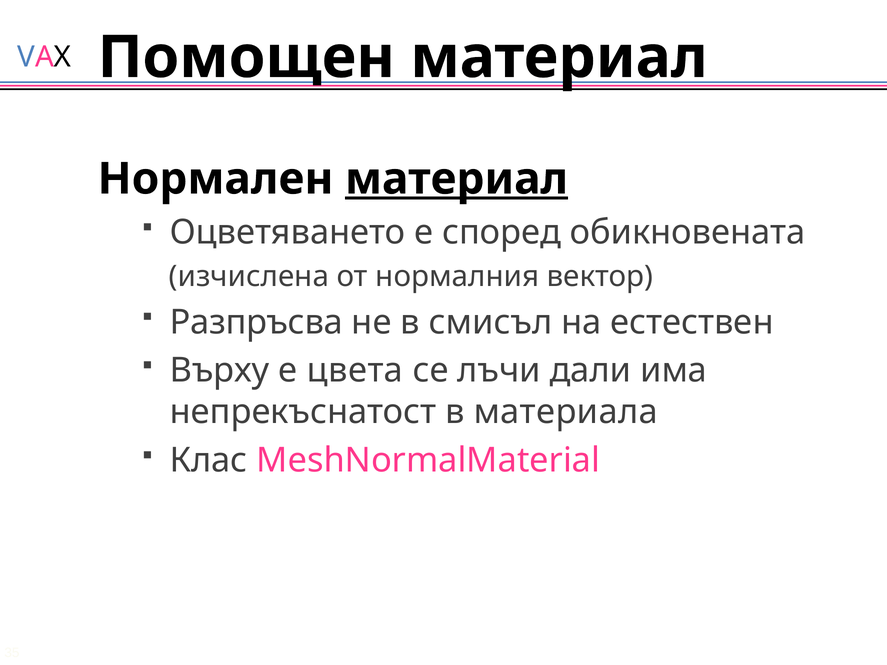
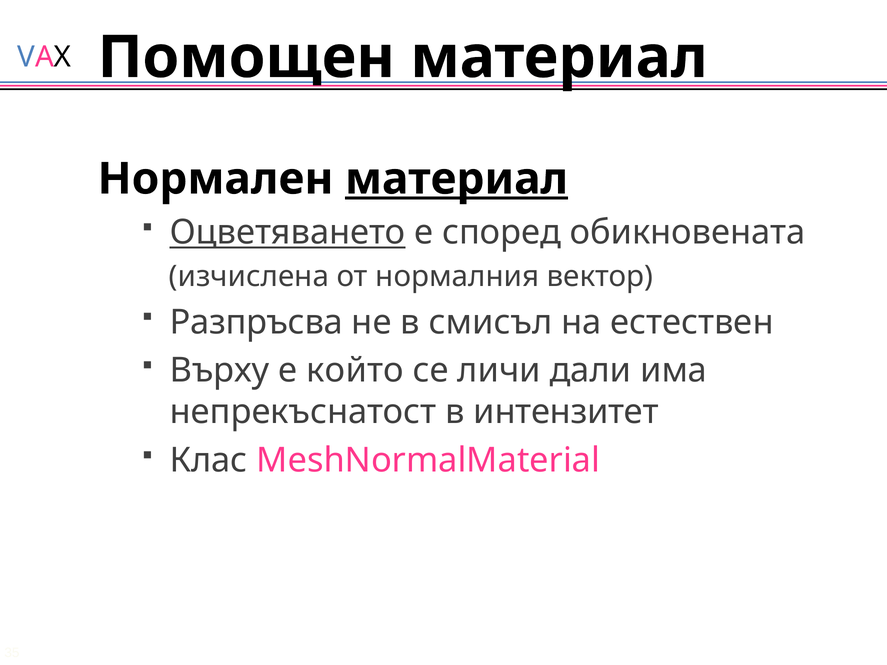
Оцветяването underline: none -> present (288, 233)
цвета: цвета -> който (355, 371)
лъчи: лъчи -> личи (499, 371)
материала: материала -> интензитет (566, 412)
